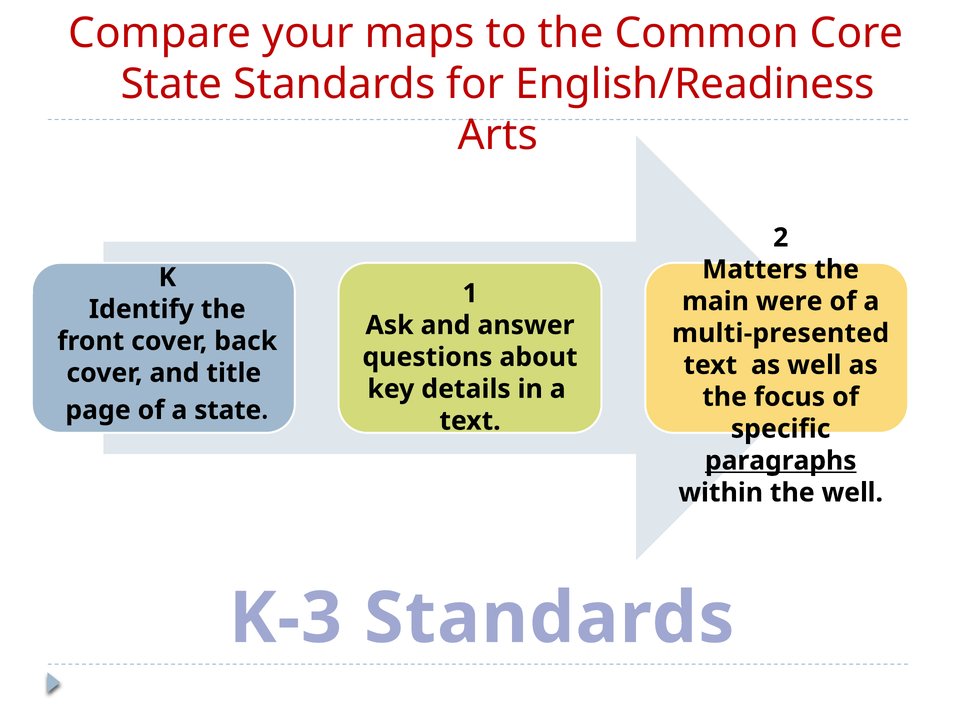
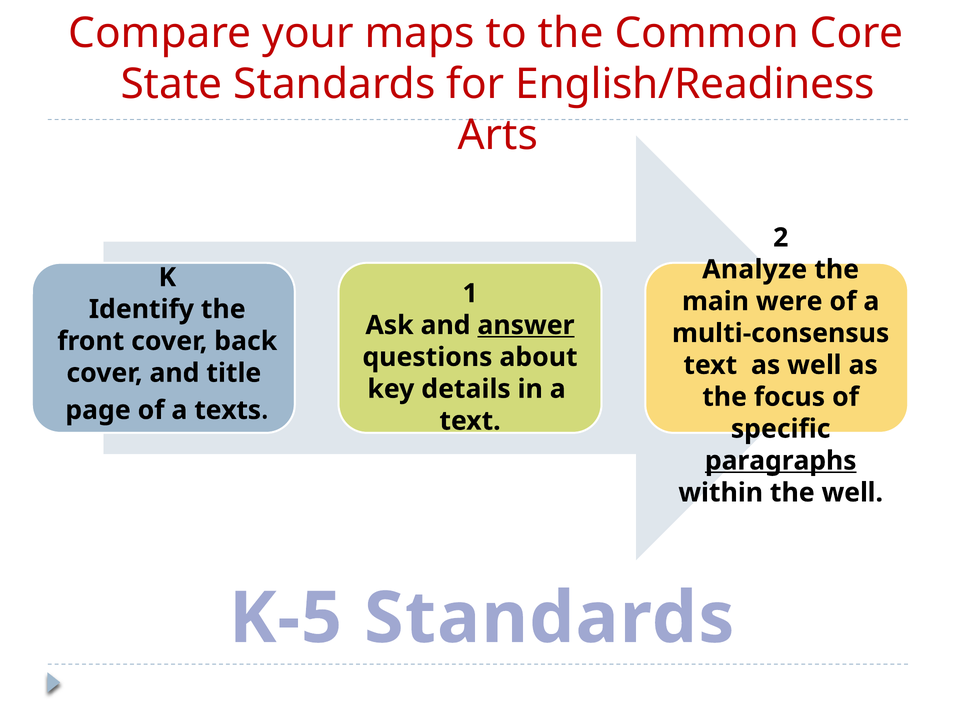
Matters: Matters -> Analyze (755, 269)
answer underline: none -> present (526, 325)
multi-presented: multi-presented -> multi-consensus (781, 333)
a state: state -> texts (228, 410)
K-3: K-3 -> K-5 (285, 618)
